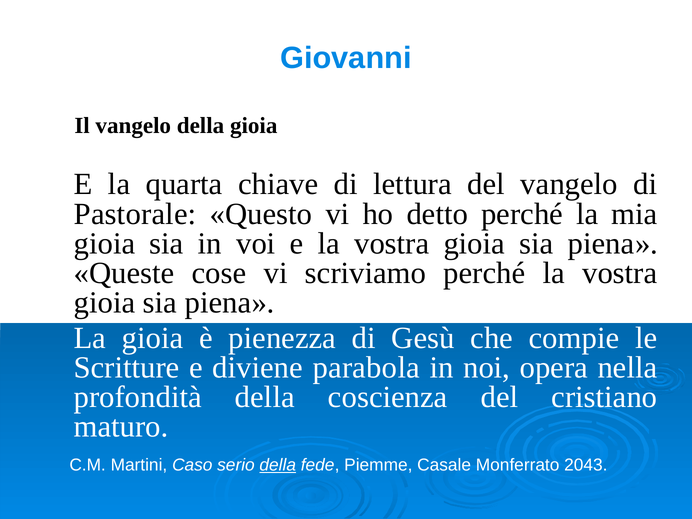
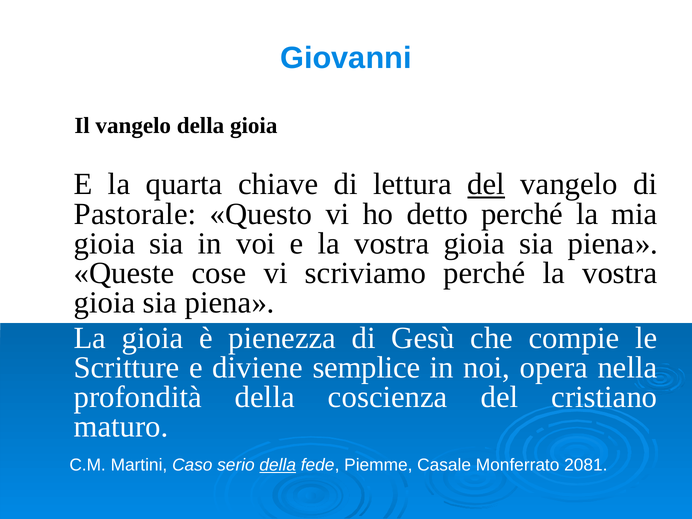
del underline: none -> present (486, 184)
parabola: parabola -> semplice (366, 368)
2043: 2043 -> 2081 (586, 465)
